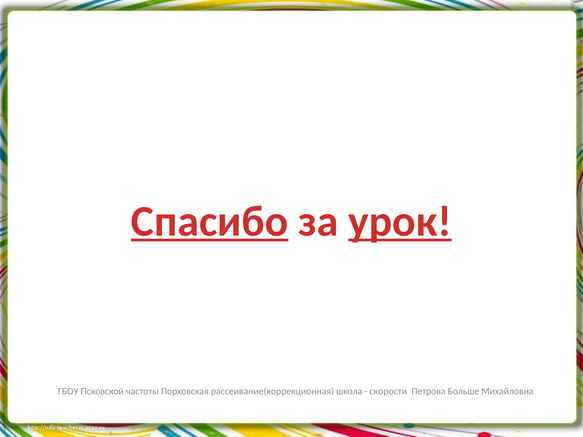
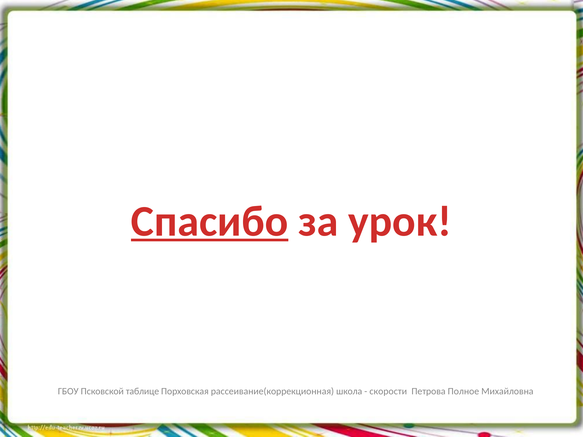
урок underline: present -> none (400, 221)
частоты: частоты -> таблице (142, 392)
Больше: Больше -> Полное (463, 392)
